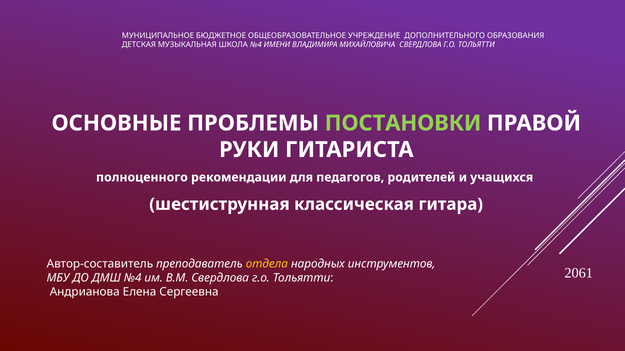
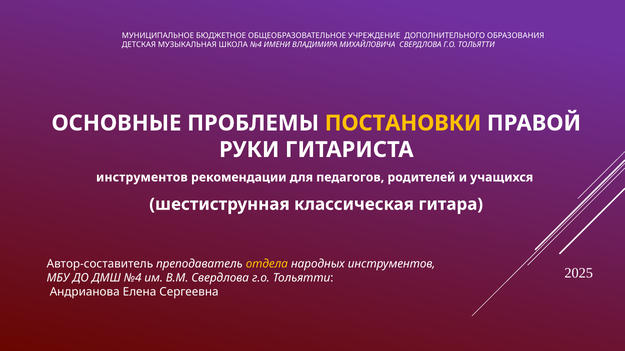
ПОСТАНОВКИ colour: light green -> yellow (403, 123)
полноценного: полноценного -> инструментов (142, 178)
2061: 2061 -> 2025 (579, 274)
